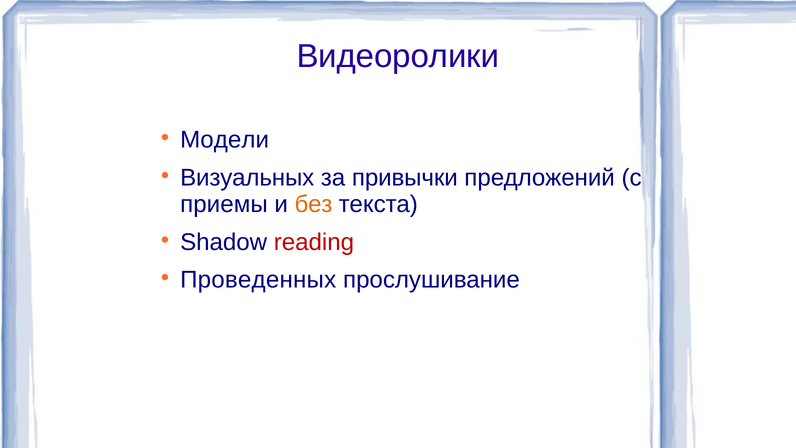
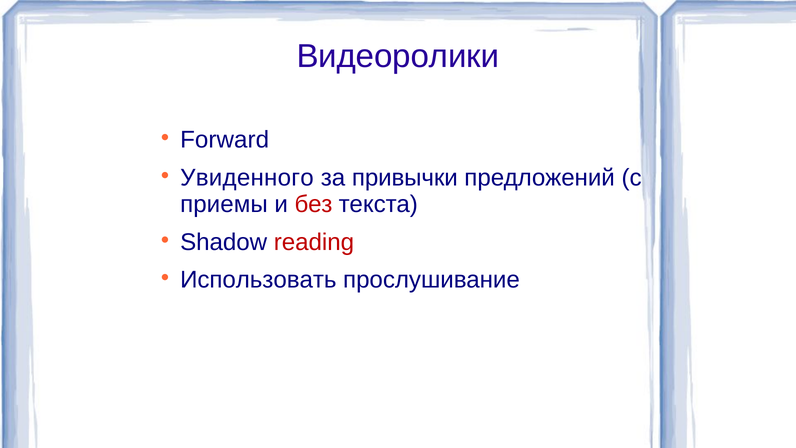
Модели: Модели -> Forward (225, 140)
Визуальных: Визуальных -> Увиденного (247, 177)
без colour: orange -> red (313, 204)
Проведенных: Проведенных -> Использовать (258, 280)
